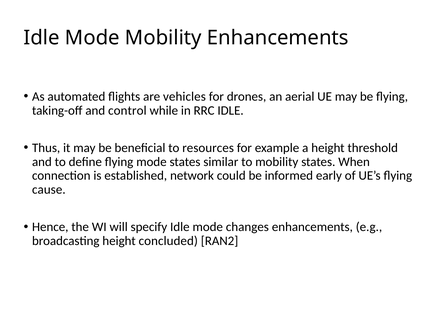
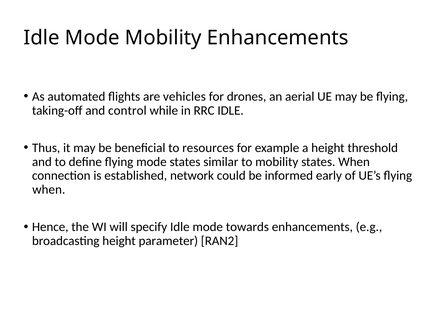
cause: cause -> when (49, 190)
changes: changes -> towards (247, 227)
concluded: concluded -> parameter (168, 241)
